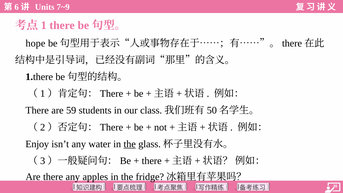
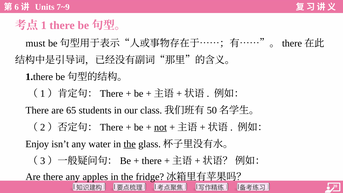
hope: hope -> must (35, 43)
59: 59 -> 65 (71, 110)
not underline: none -> present (160, 127)
